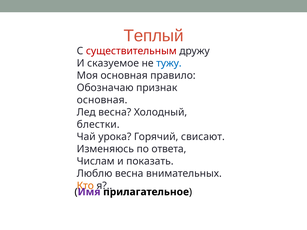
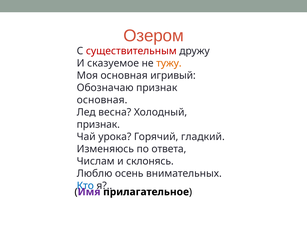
Теплый: Теплый -> Озером (154, 36)
тужу colour: blue -> orange (169, 63)
правило: правило -> игривый (173, 76)
блестки: блестки -> признак (98, 125)
свисают: свисают -> гладкий (203, 137)
показать: показать -> склонясь (150, 161)
Люблю весна: весна -> осень (129, 174)
Кто colour: orange -> blue (85, 186)
